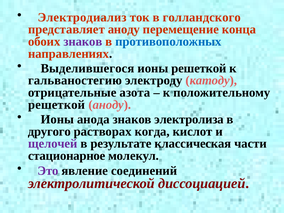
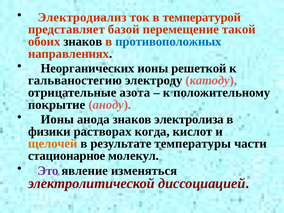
голландского: голландского -> температурой (202, 17)
представляет аноду: аноду -> базой (124, 29)
конца: конца -> такой (239, 29)
знаков colour: purple -> black (83, 42)
Выделившегося: Выделившегося -> Неорганических (88, 68)
решеткой: решеткой -> покрытие (57, 105)
другого: другого -> физики (49, 131)
щелочей colour: purple -> orange (53, 144)
классическая: классическая -> температуры (193, 144)
соединений: соединений -> изменяться (144, 171)
